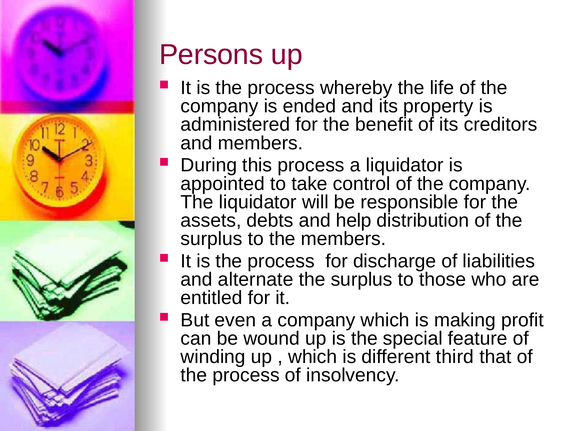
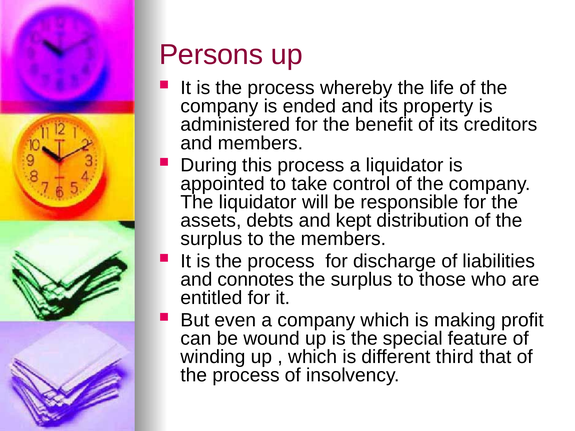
help: help -> kept (354, 221)
alternate: alternate -> connotes (256, 280)
